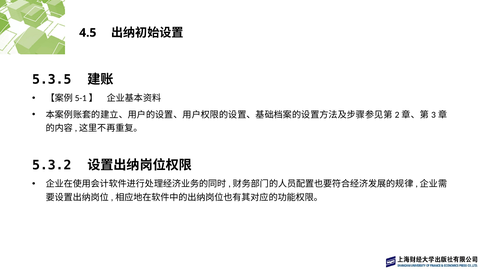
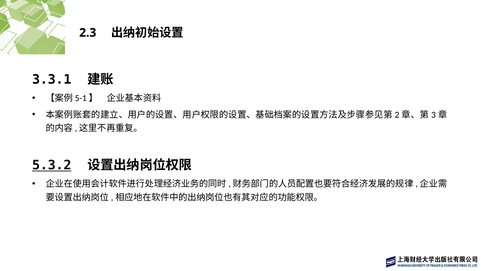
4.5: 4.5 -> 2.3 (88, 33)
5.3.5: 5.3.5 -> 3.3.1 (52, 79)
5.3.2 underline: none -> present (52, 165)
